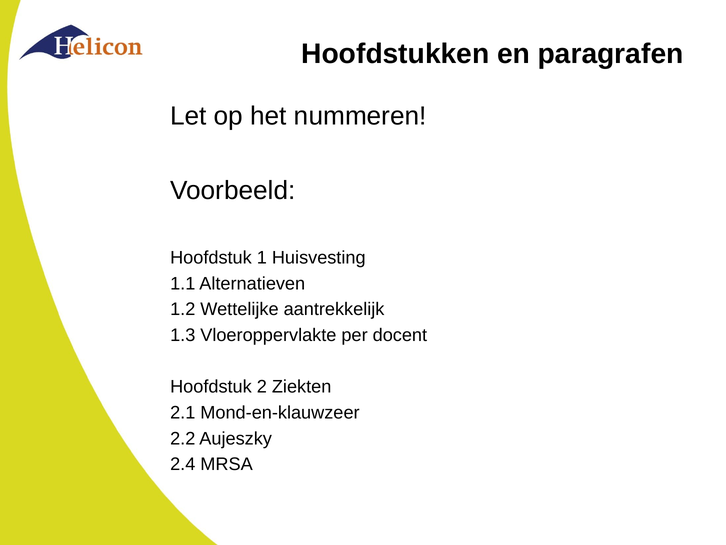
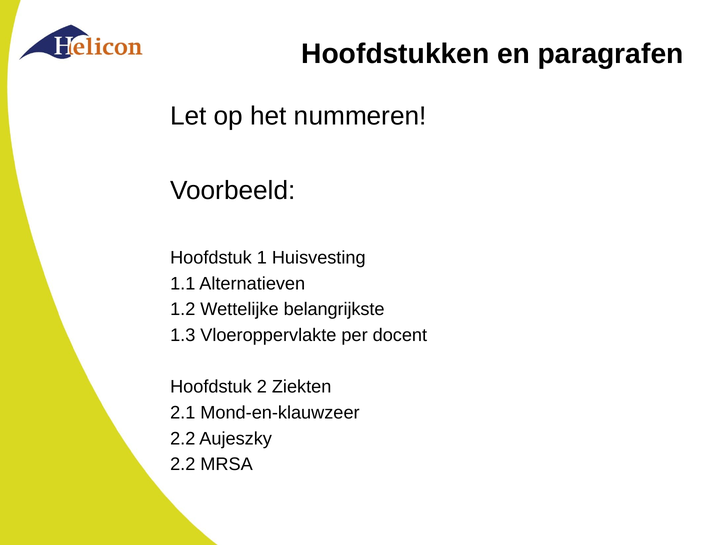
aantrekkelijk: aantrekkelijk -> belangrijkste (334, 309)
2.4: 2.4 -> 2.2 (183, 464)
